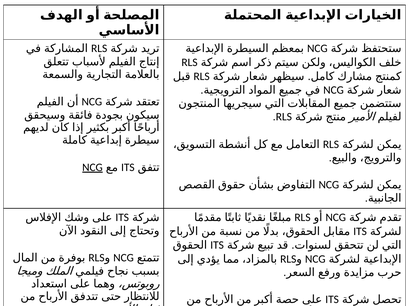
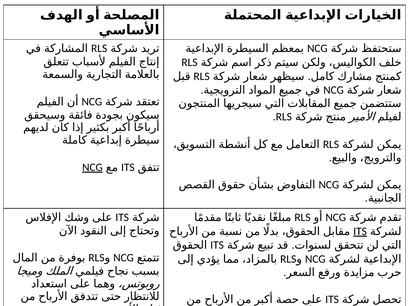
ITS underline: none -> present (360, 232)
